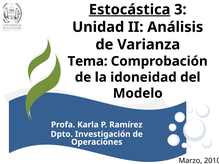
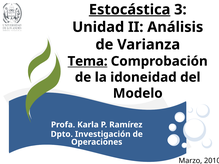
Tema underline: none -> present (88, 61)
